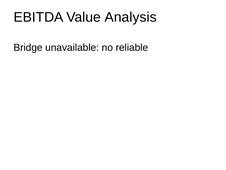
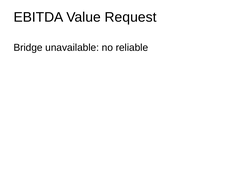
Analysis: Analysis -> Request (131, 17)
